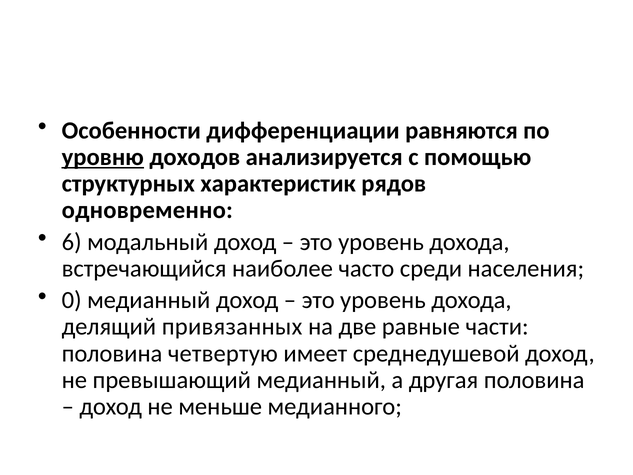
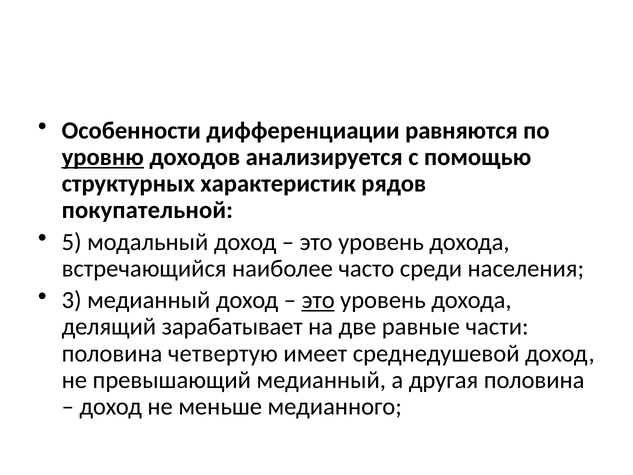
одновременно: одновременно -> покупательной (147, 210)
6: 6 -> 5 (72, 242)
0: 0 -> 3 (72, 300)
это underline: none -> present (318, 300)
привязанных: привязанных -> зарабатывает (232, 327)
